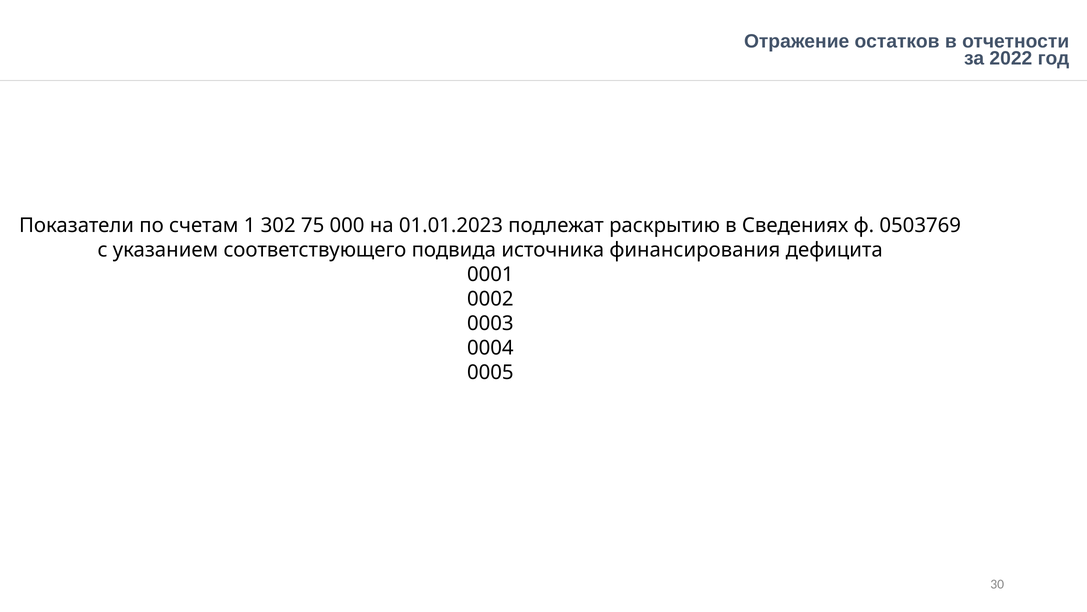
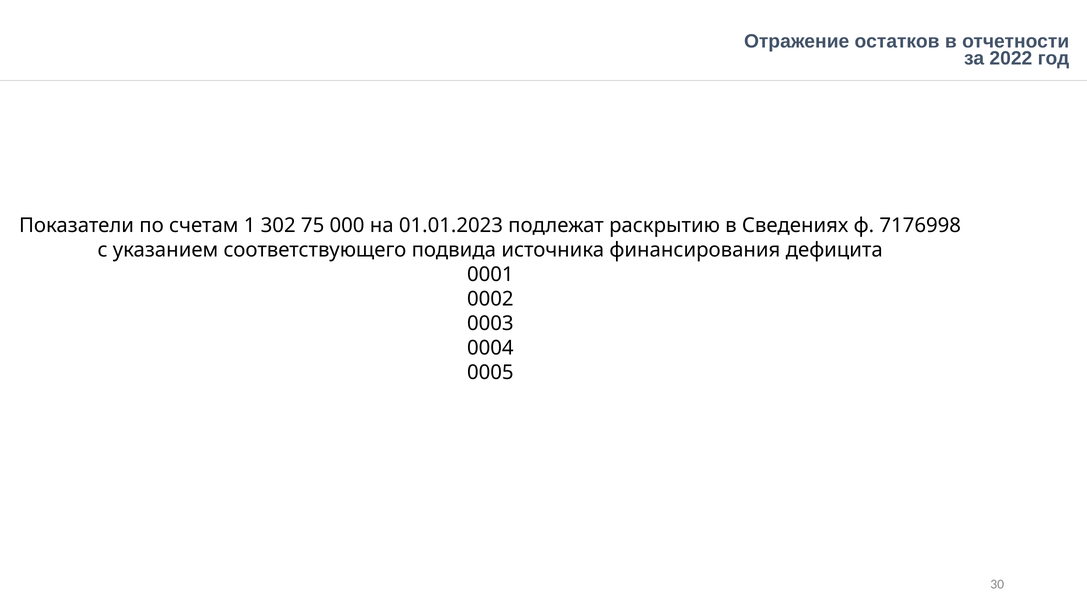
0503769: 0503769 -> 7176998 (920, 225)
